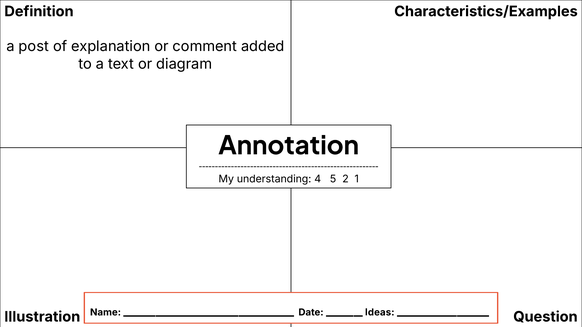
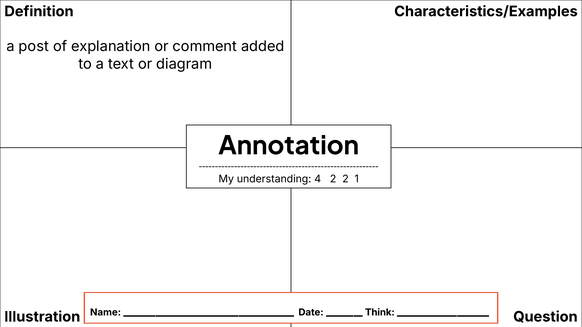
4 5: 5 -> 2 (333, 179)
Ideas: Ideas -> Think (380, 313)
